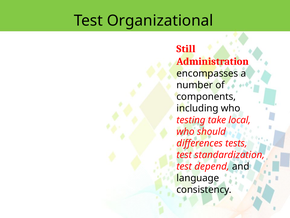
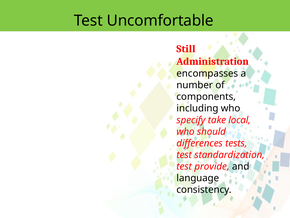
Organizational: Organizational -> Uncomfortable (160, 21)
testing: testing -> specify (191, 120)
depend: depend -> provide (212, 166)
